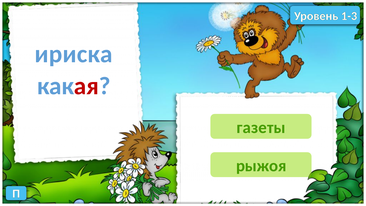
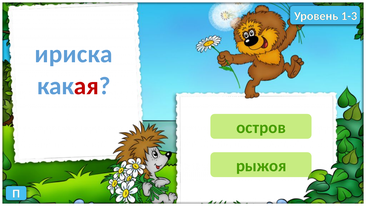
газеты: газеты -> остров (261, 128)
